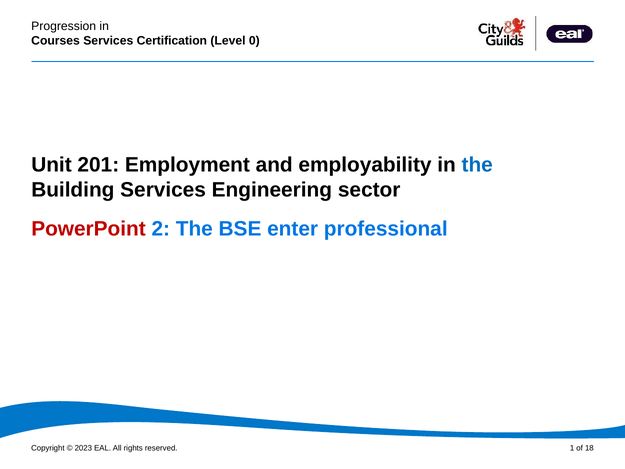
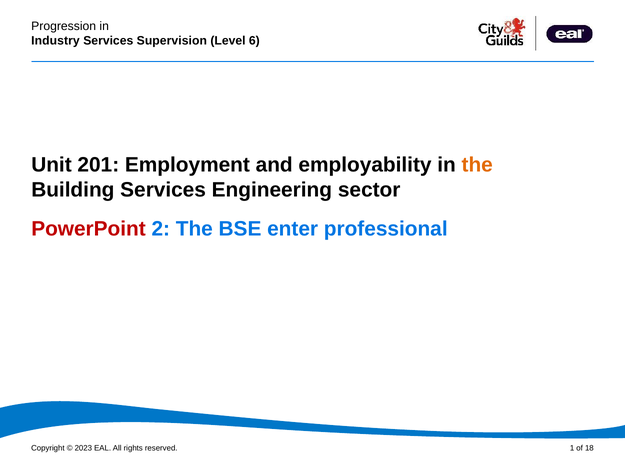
Courses: Courses -> Industry (55, 41)
Certification: Certification -> Supervision (172, 41)
0: 0 -> 6 (254, 41)
the colour: blue -> orange (477, 165)
